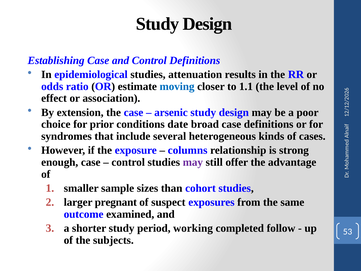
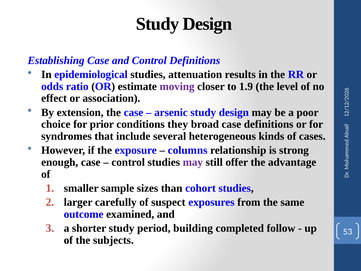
moving colour: blue -> purple (177, 86)
1.1: 1.1 -> 1.9 (246, 86)
date: date -> they (178, 124)
pregnant: pregnant -> carefully (116, 202)
working: working -> building (193, 228)
